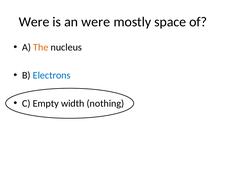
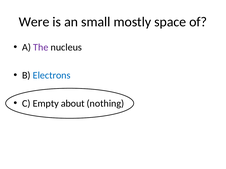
an were: were -> small (96, 22)
The colour: orange -> purple (41, 47)
width: width -> about (73, 104)
